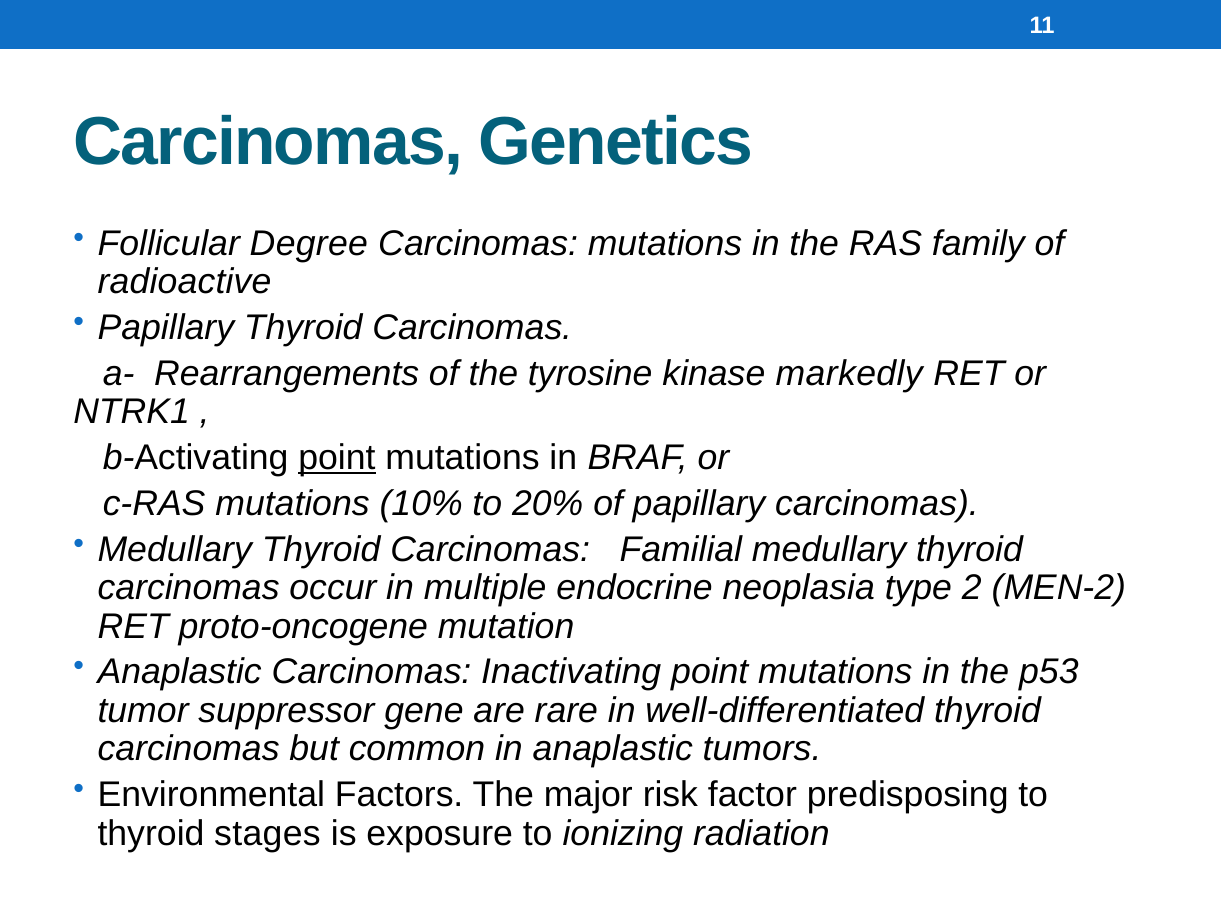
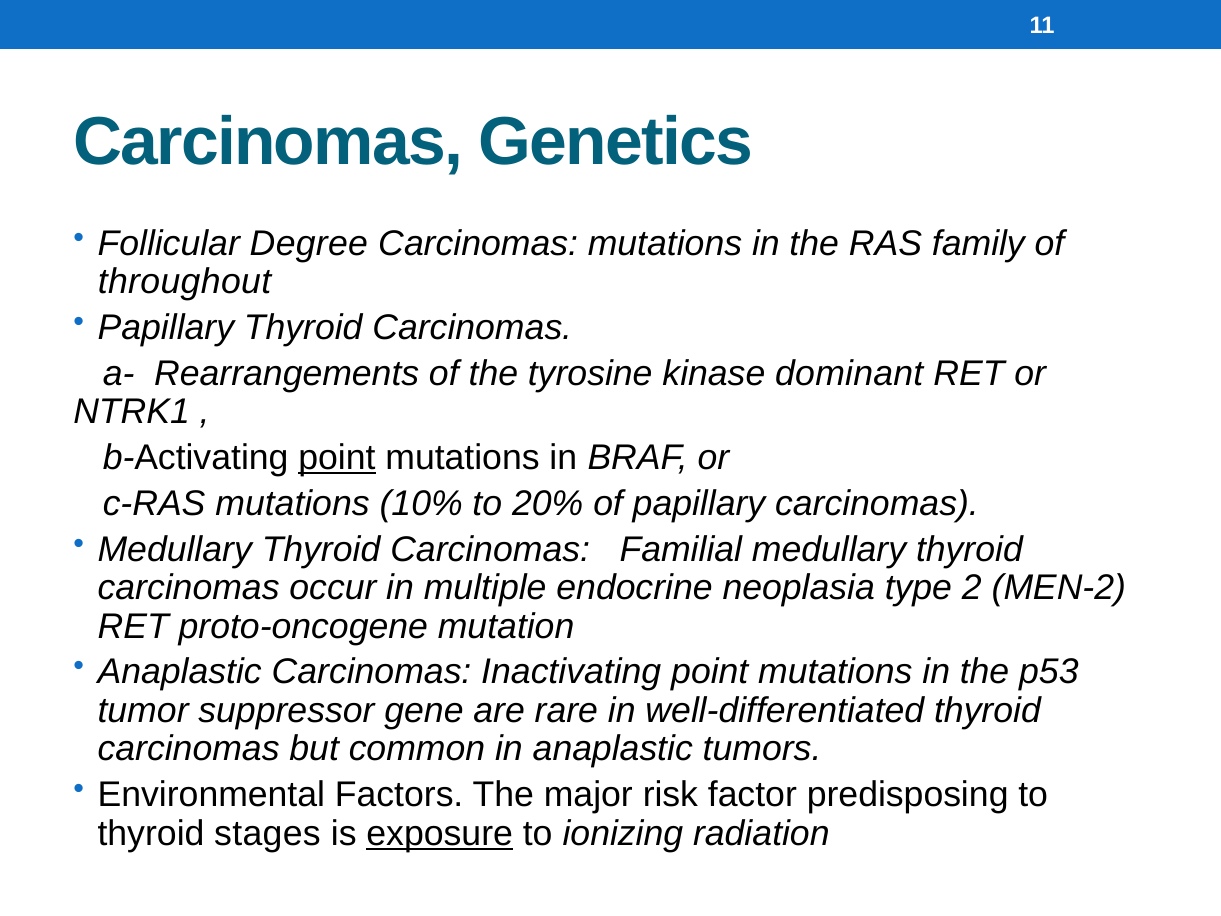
radioactive: radioactive -> throughout (185, 282)
markedly: markedly -> dominant (849, 374)
exposure underline: none -> present (440, 833)
